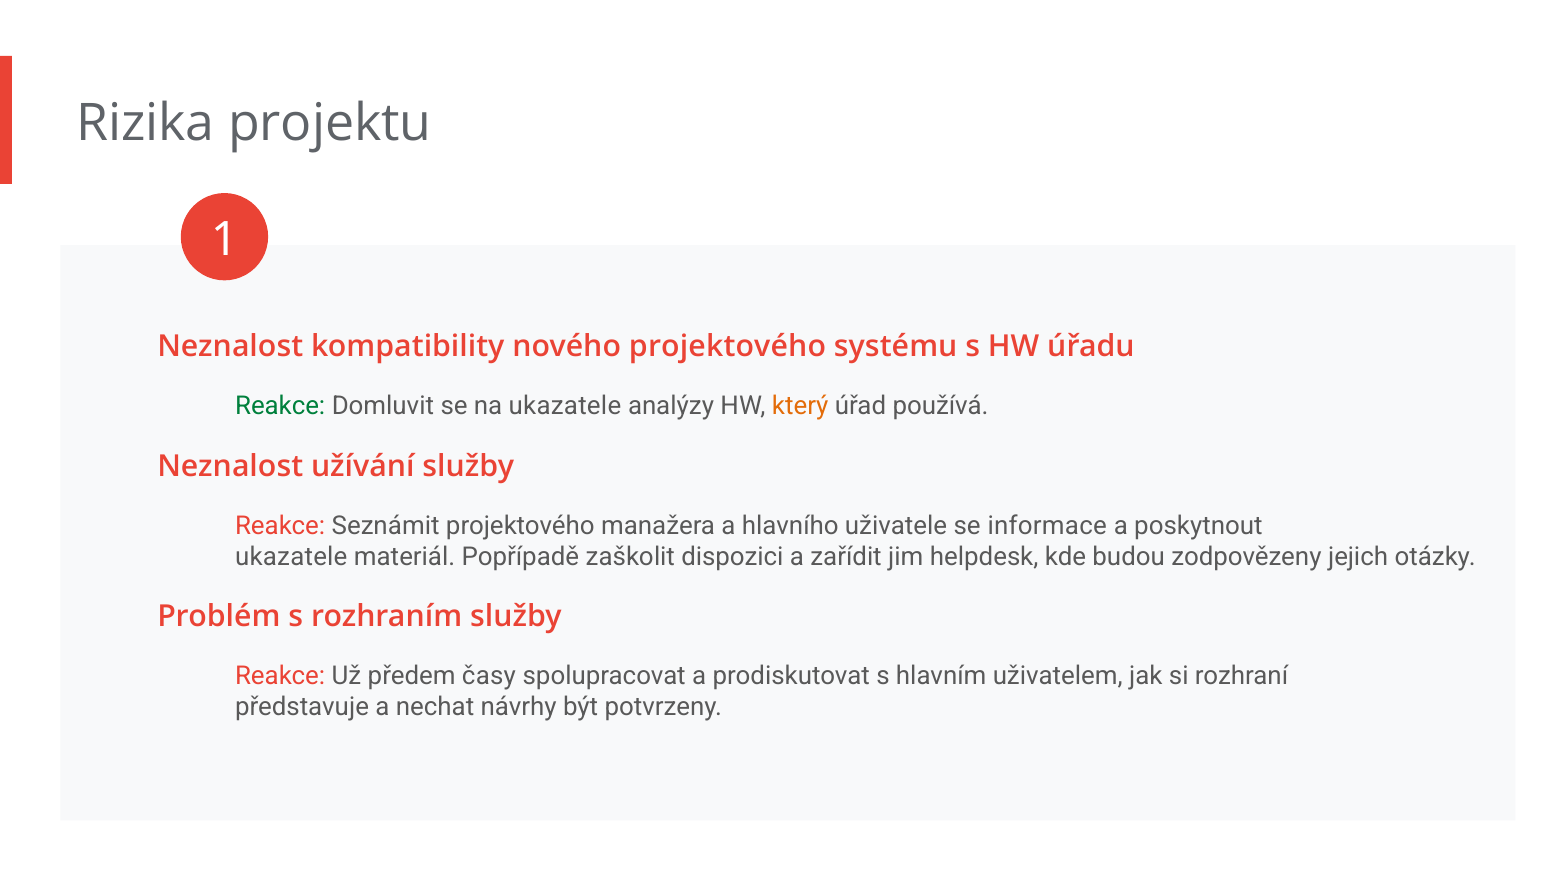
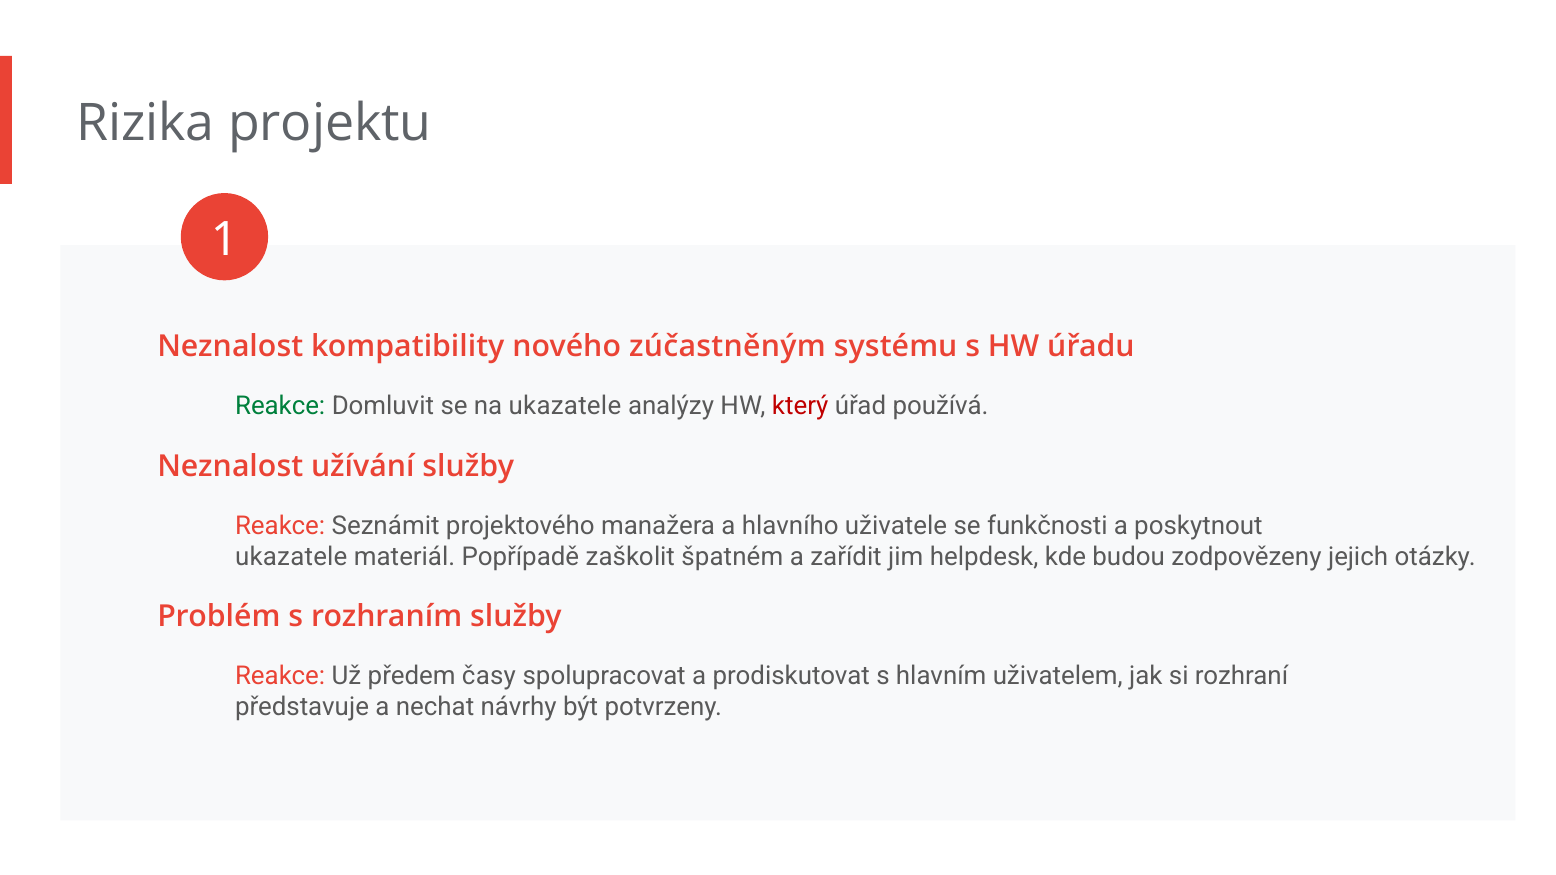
nového projektového: projektového -> zúčastněným (727, 347)
který colour: orange -> red (800, 406)
informace: informace -> funkčnosti (1047, 526)
dispozici: dispozici -> špatném (732, 557)
